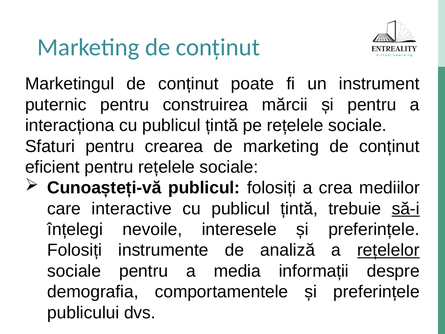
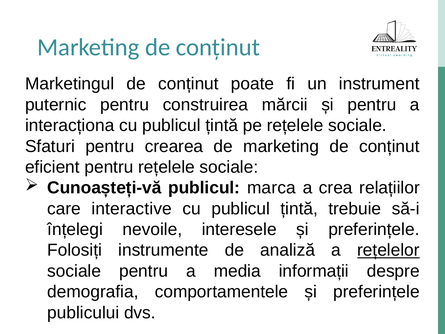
publicul folosiți: folosiți -> marca (271, 188)
mediilor: mediilor -> relațiilor (390, 188)
să-i underline: present -> none (406, 209)
